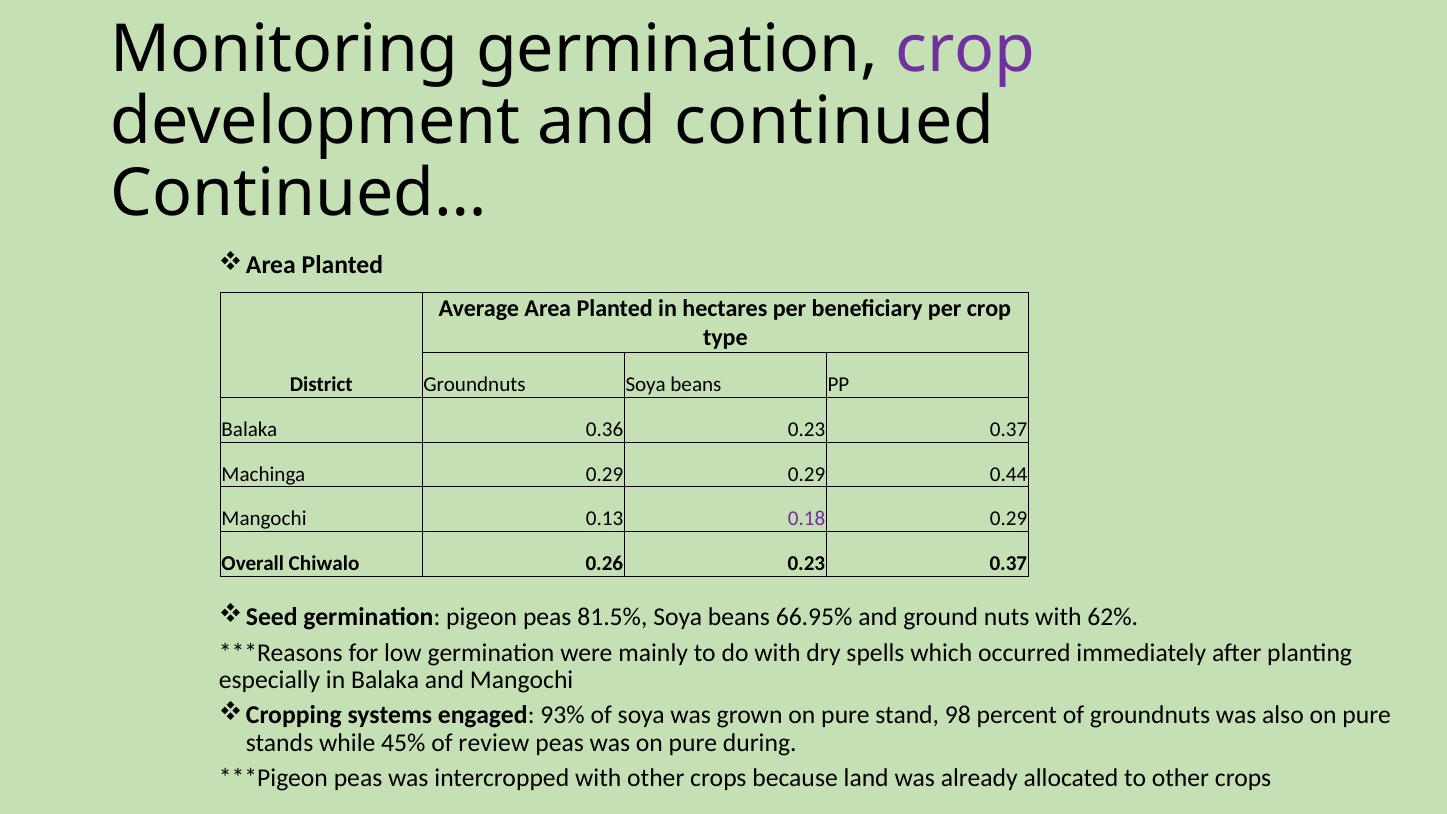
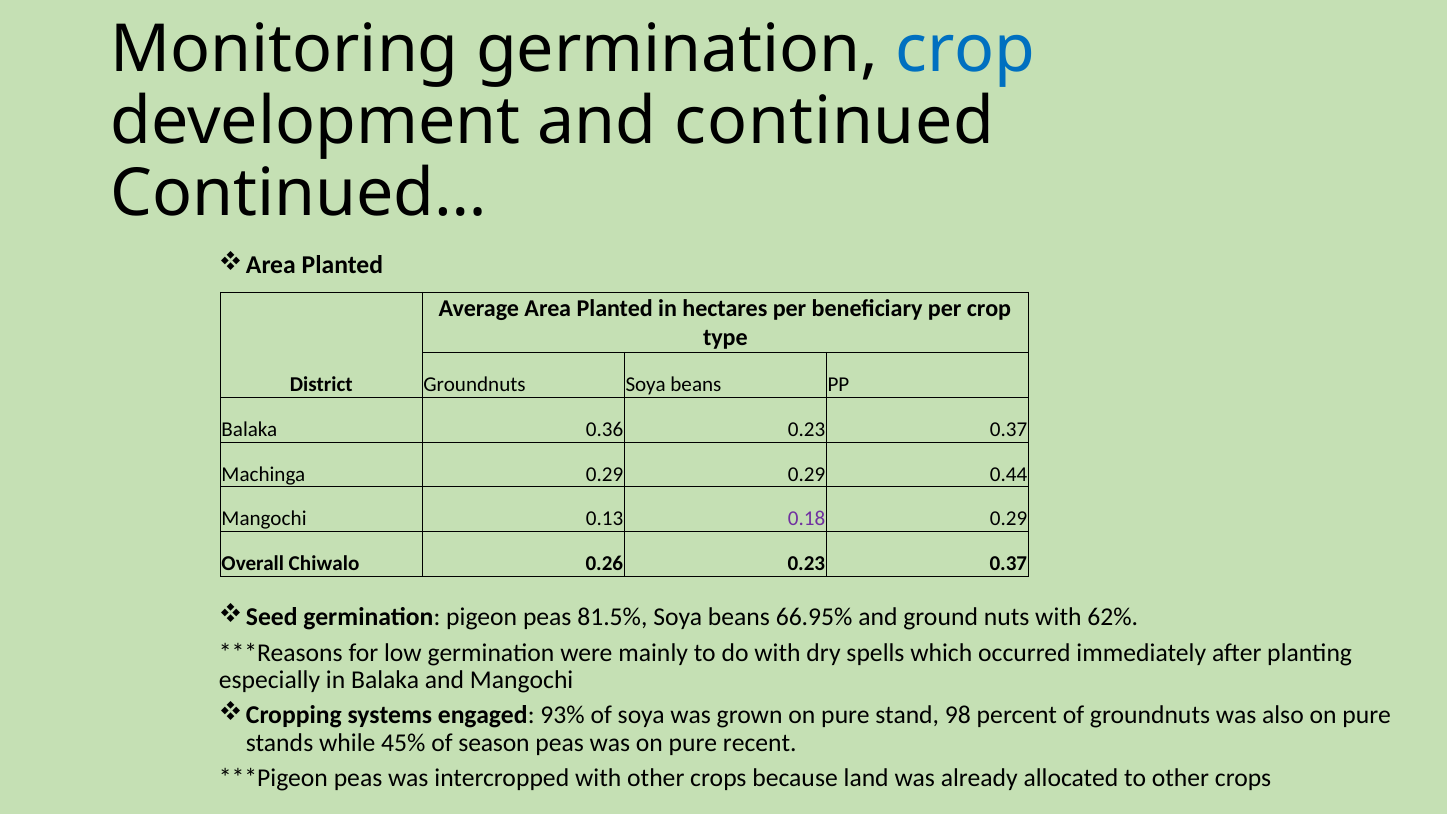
crop colour: purple -> blue (966, 50)
review: review -> season (494, 743)
during: during -> recent (760, 743)
